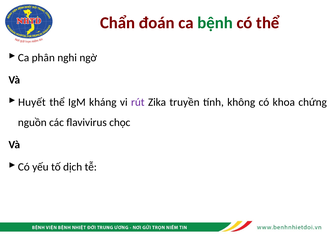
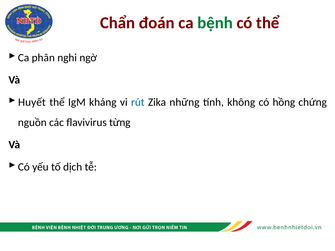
rút colour: purple -> blue (138, 102)
truyền: truyền -> những (184, 102)
khoa: khoa -> hồng (284, 102)
chọc: chọc -> từng (120, 122)
